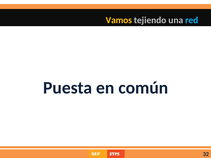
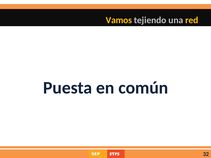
red colour: light blue -> yellow (192, 20)
